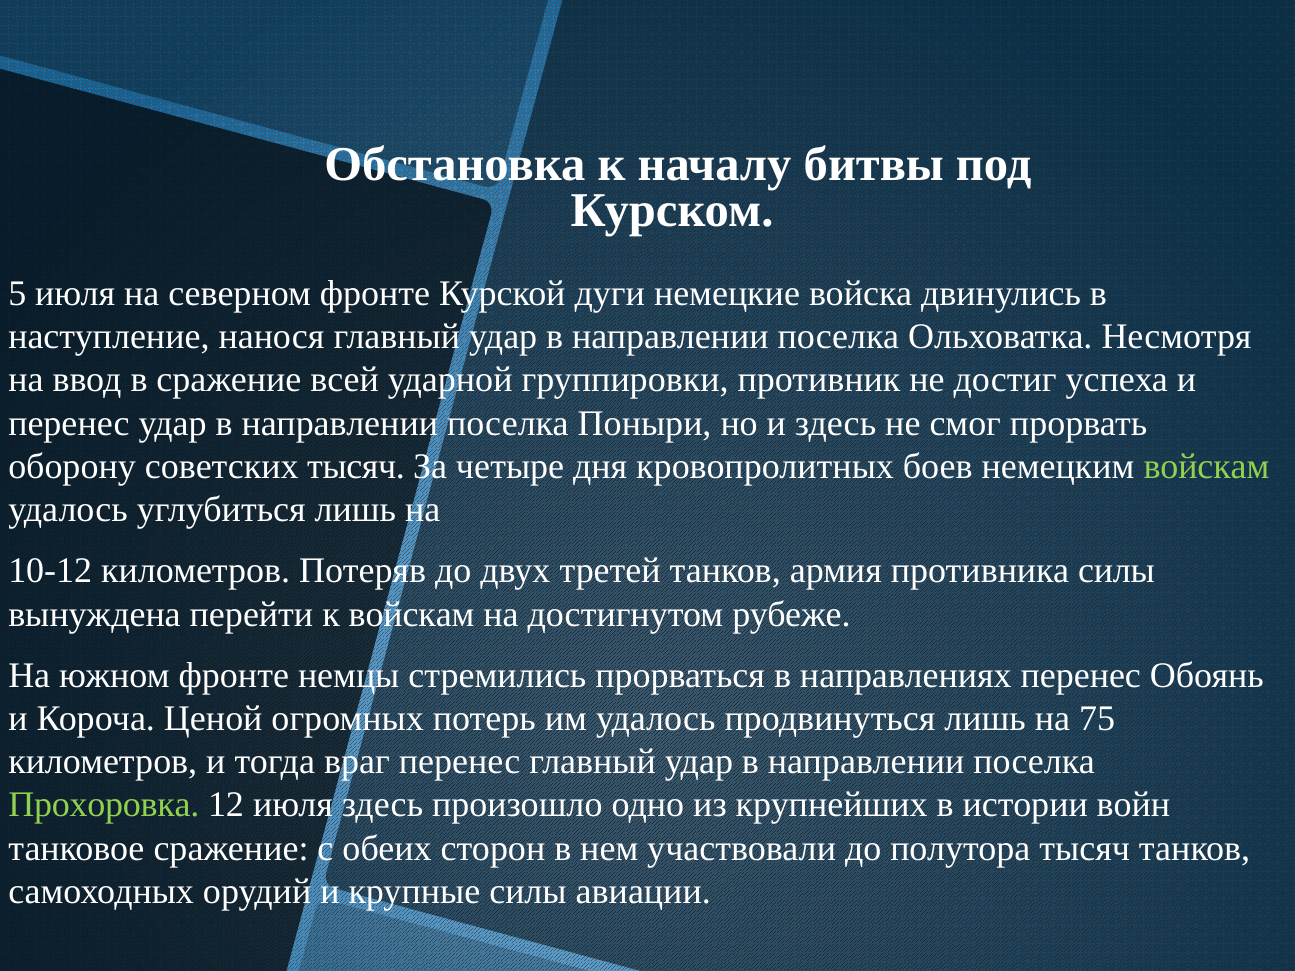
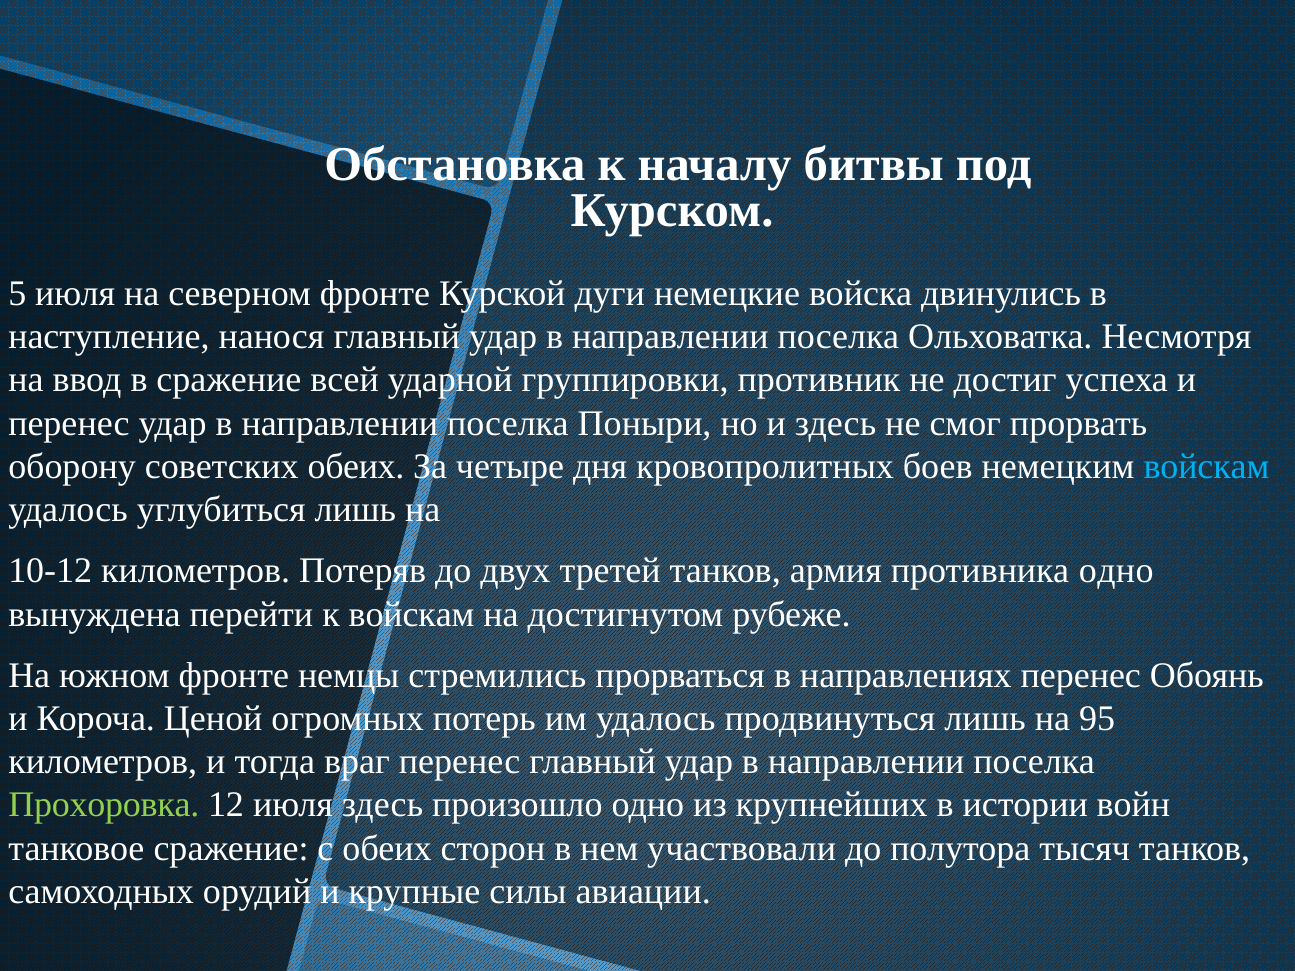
советских тысяч: тысяч -> обеих (356, 467)
войскам colour: light green -> light blue (1206, 467)
противника силы: силы -> одно (1116, 571)
75: 75 -> 95 (1097, 719)
